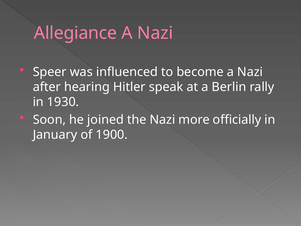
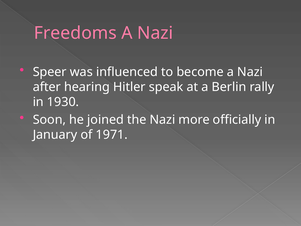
Allegiance: Allegiance -> Freedoms (75, 33)
1900: 1900 -> 1971 (112, 135)
